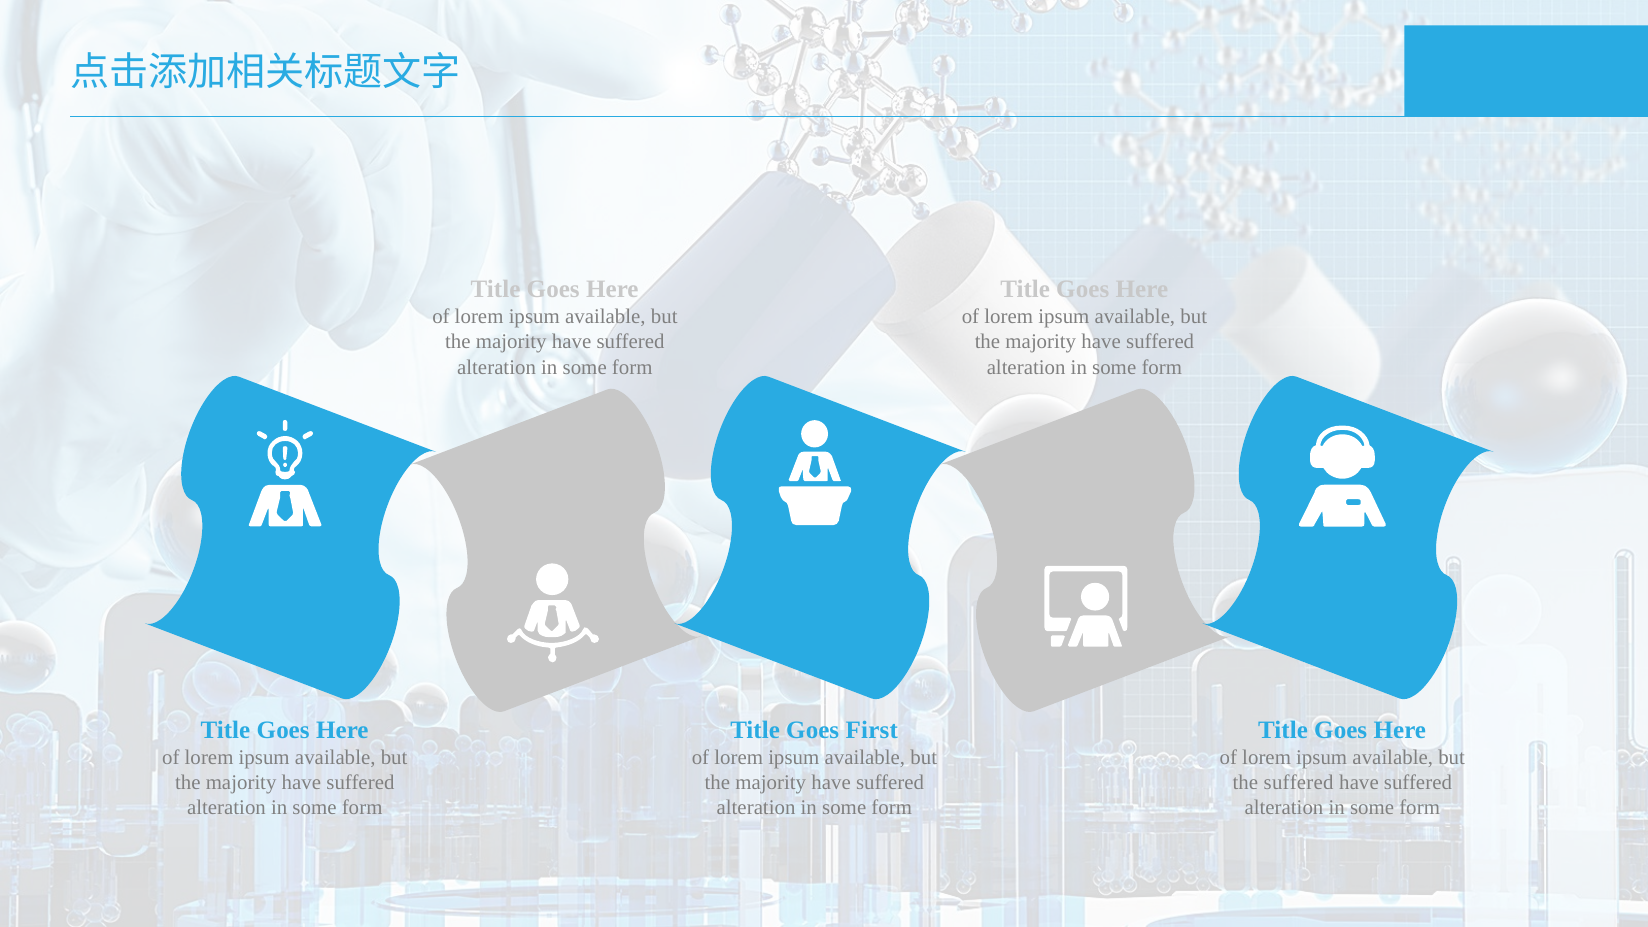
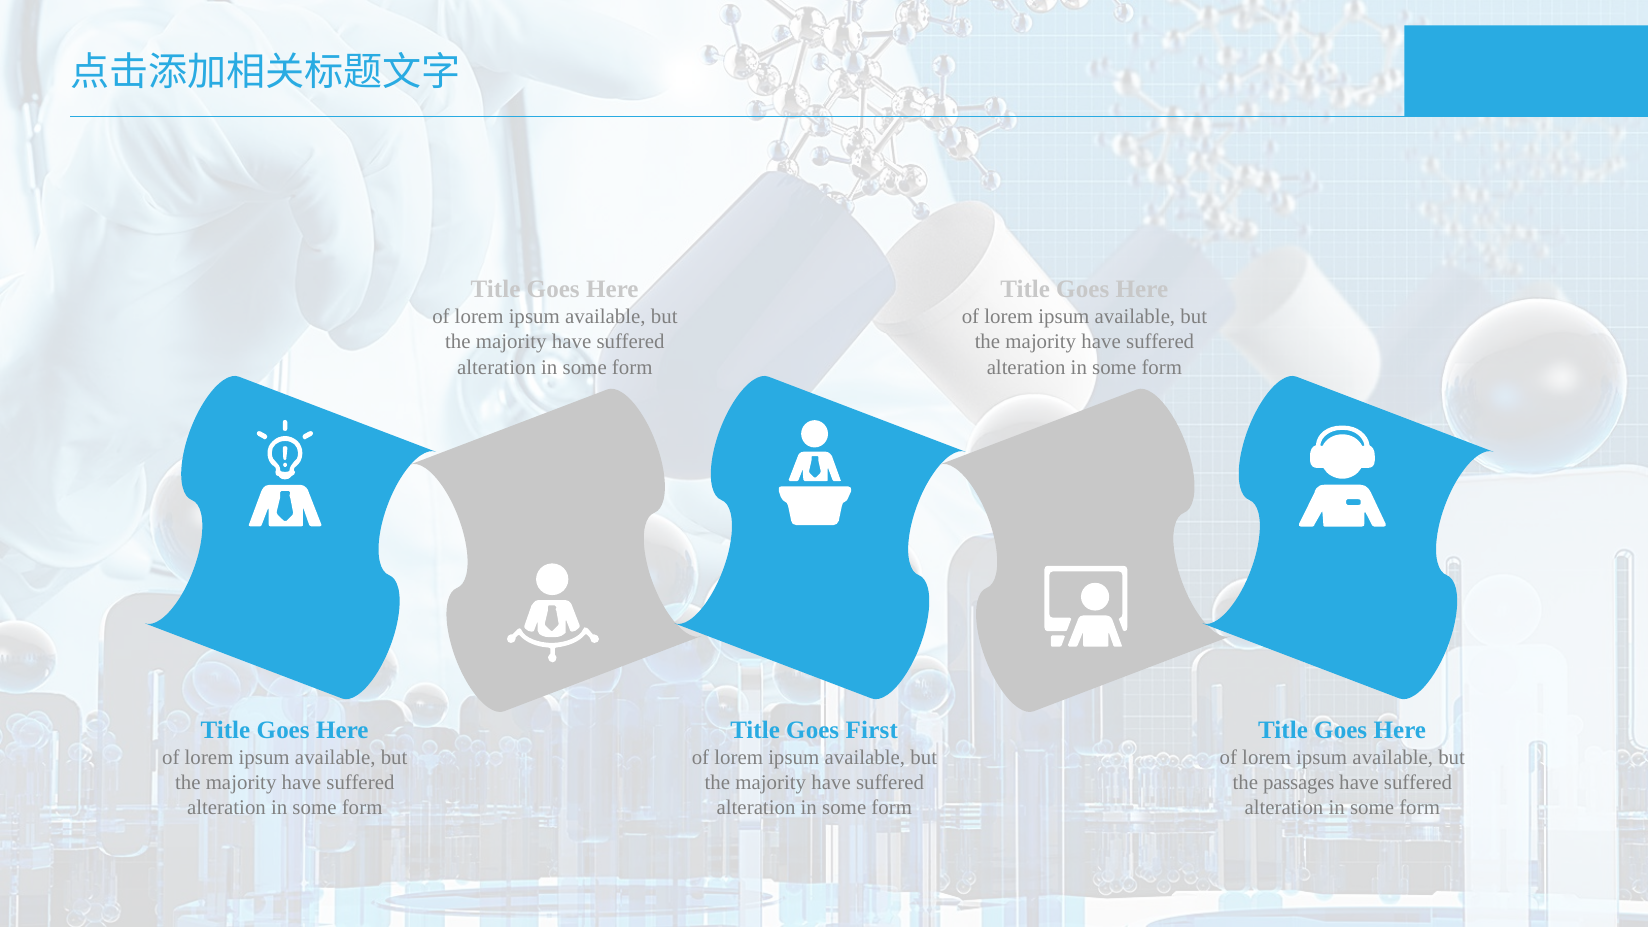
the suffered: suffered -> passages (1299, 782)
